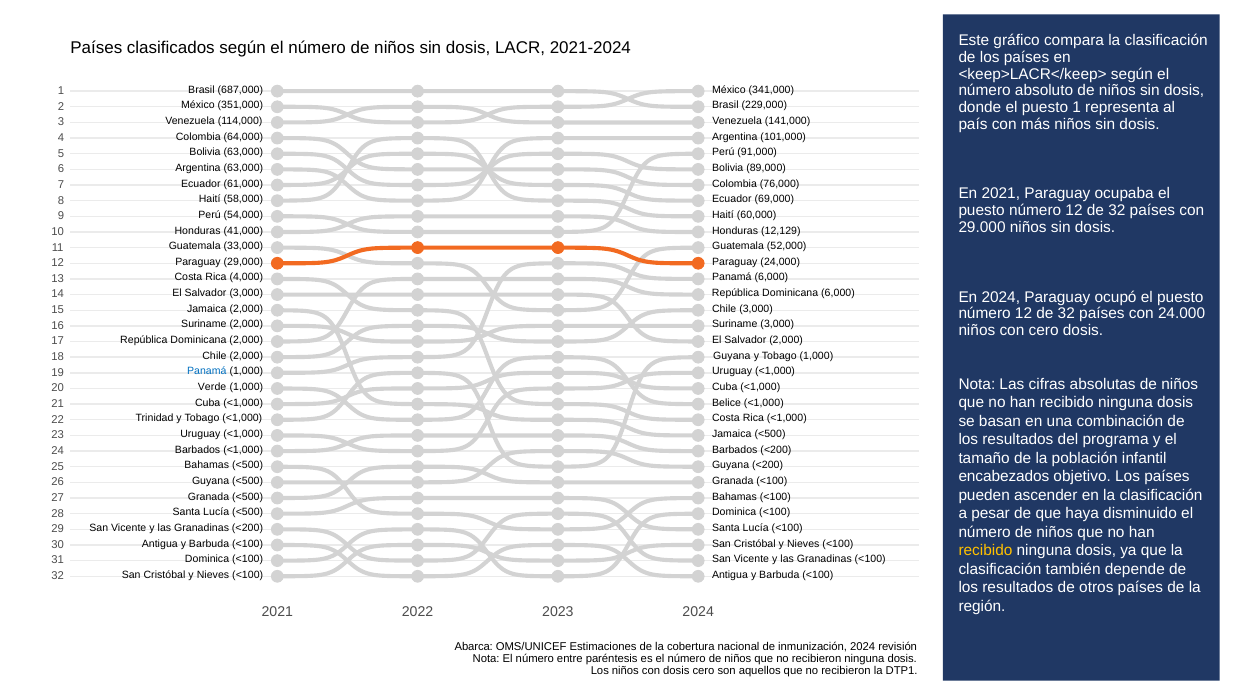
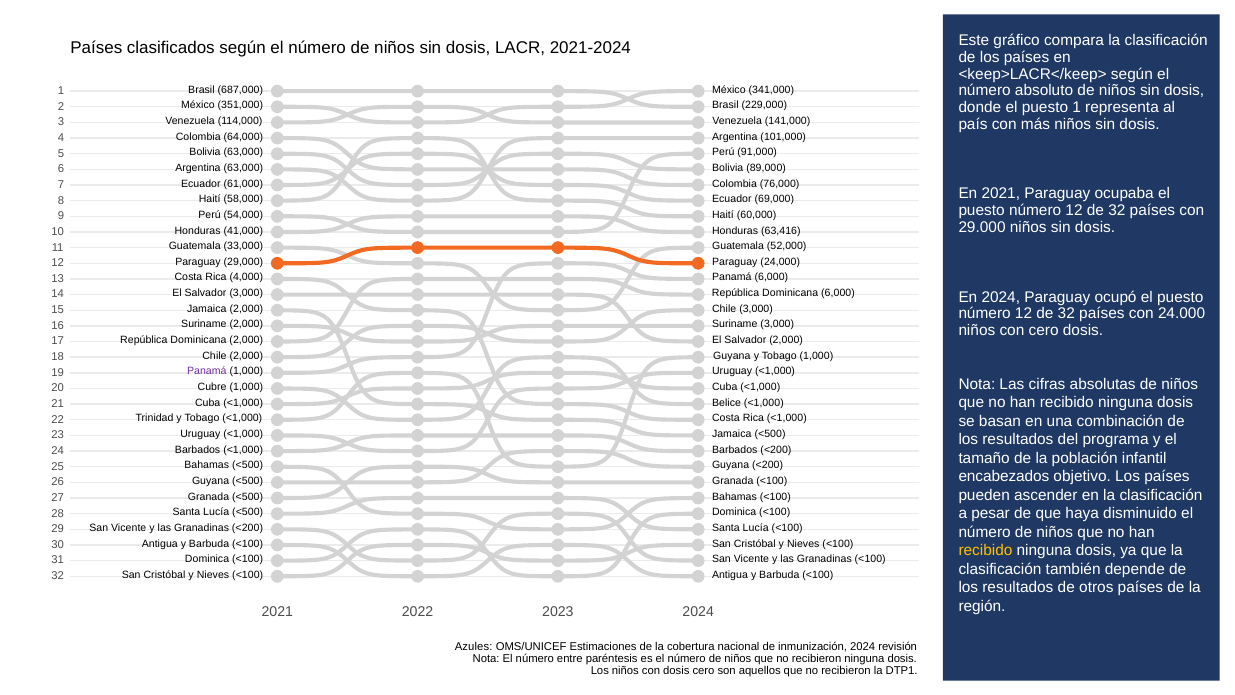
12,129: 12,129 -> 63,416 (781, 230)
Panamá colour: blue -> purple (207, 371)
Verde: Verde -> Cubre (212, 387)
Abarca: Abarca -> Azules (474, 646)
